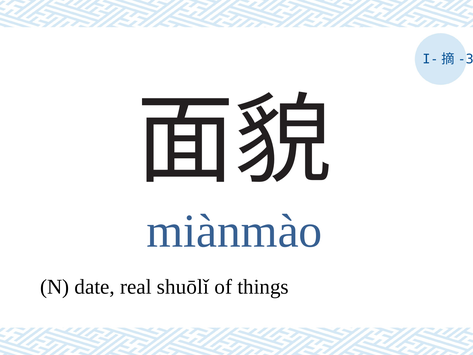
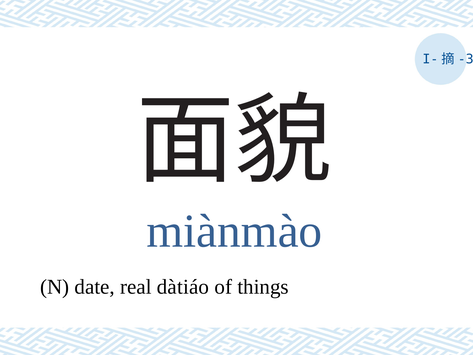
shuōlǐ: shuōlǐ -> dàtiáo (183, 287)
